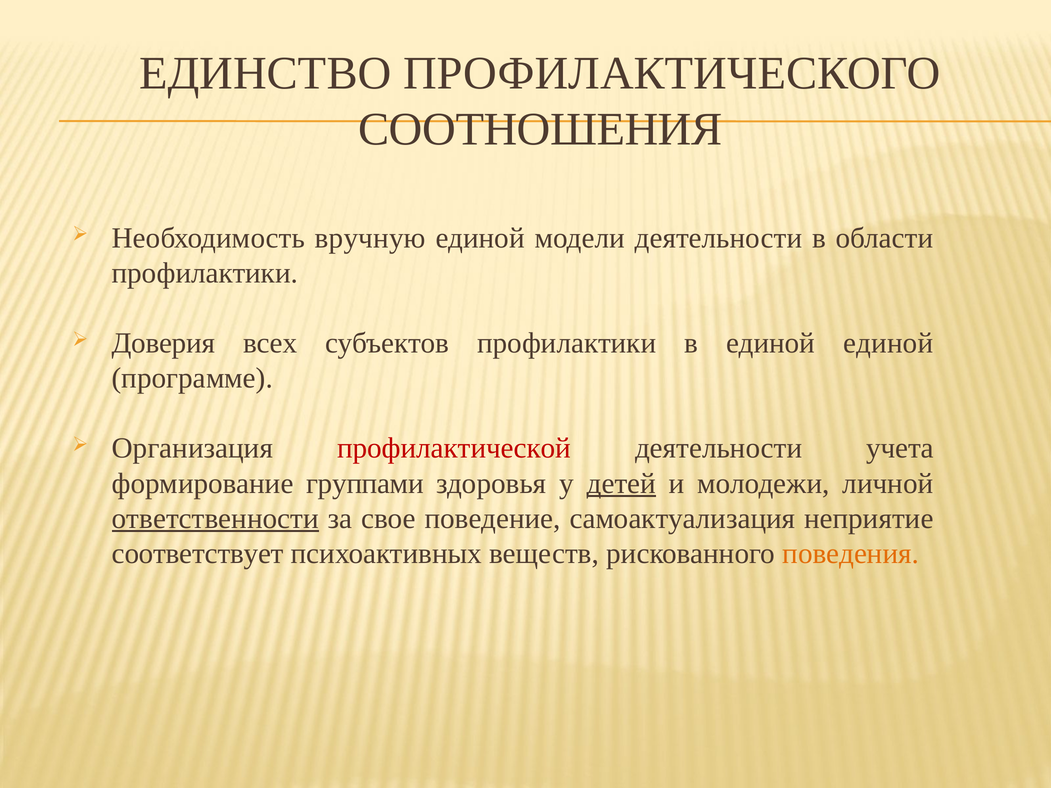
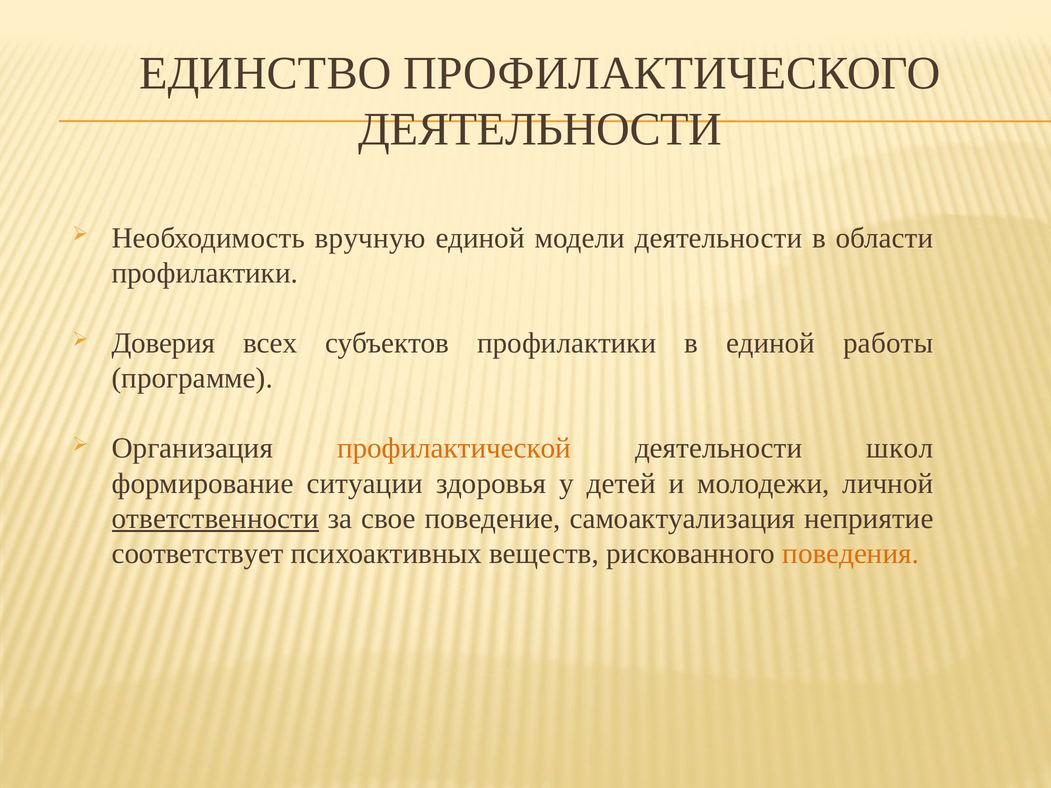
СООТНОШЕНИЯ: СООТНОШЕНИЯ -> ДЕЯТЕЛЬНОСТИ (540, 130)
единой единой: единой -> работы (888, 343)
профилактической colour: red -> orange (454, 448)
учета: учета -> школ (900, 448)
группами: группами -> ситуации (365, 484)
детей underline: present -> none (621, 484)
